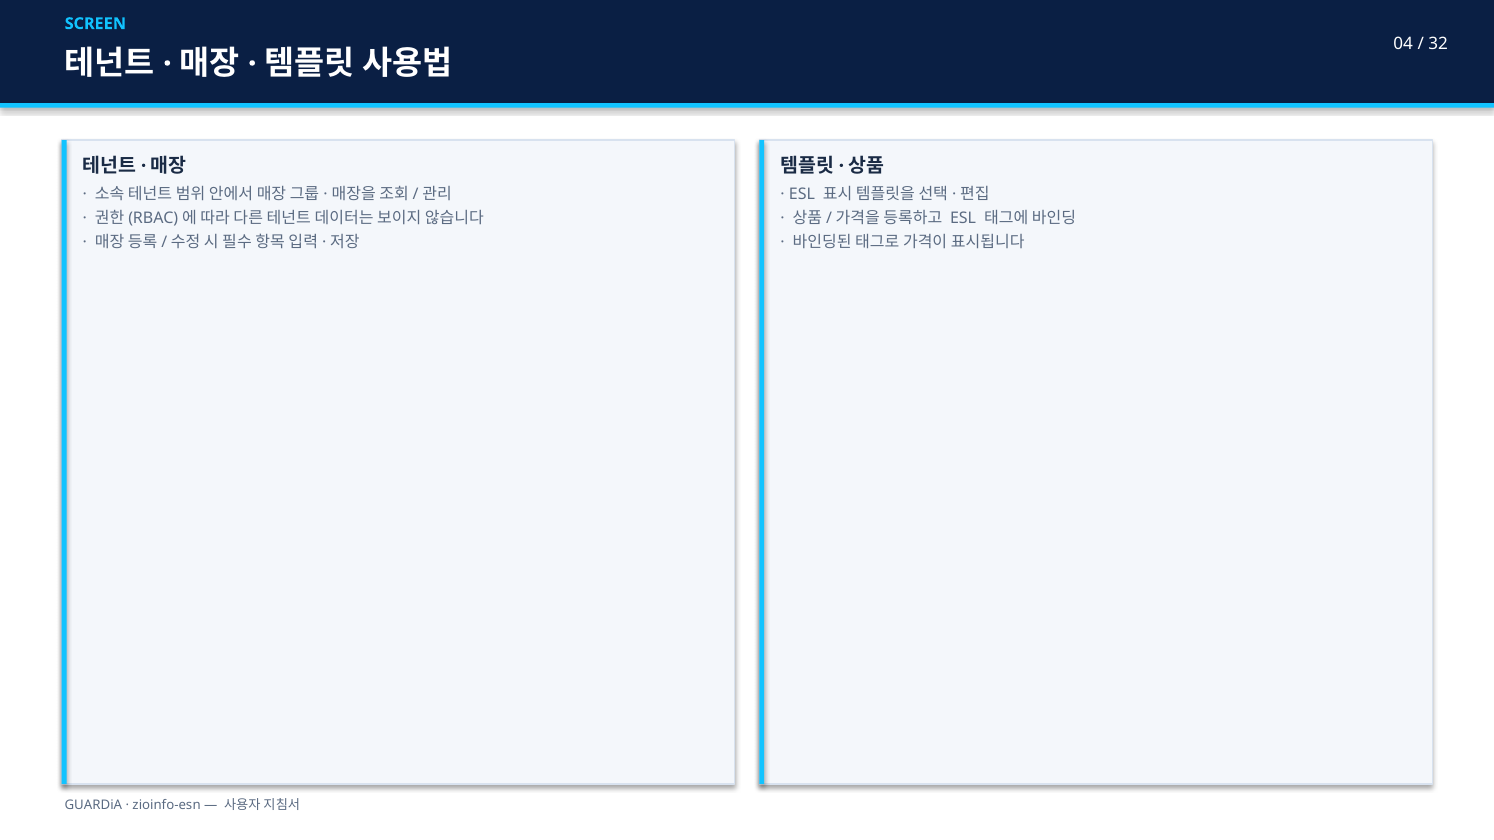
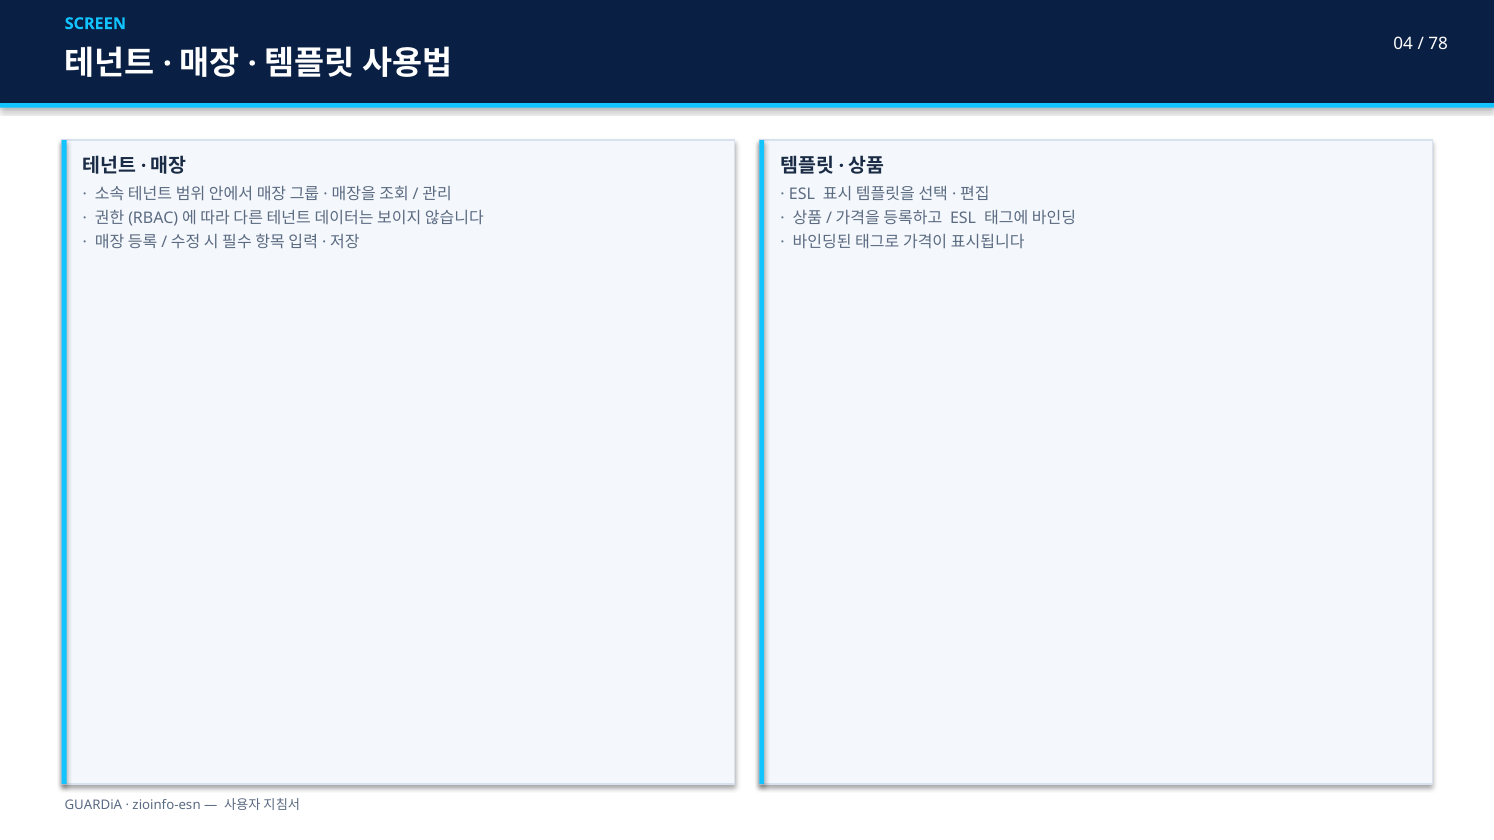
32: 32 -> 78 (1438, 44)
